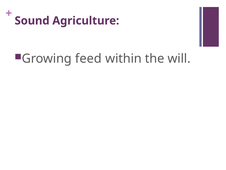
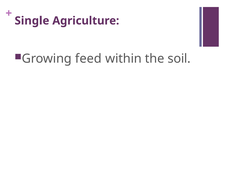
Sound: Sound -> Single (32, 21)
will: will -> soil (179, 58)
